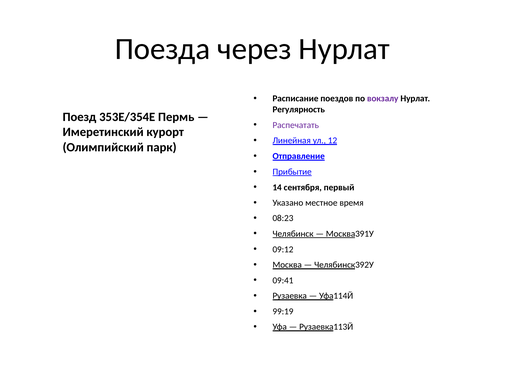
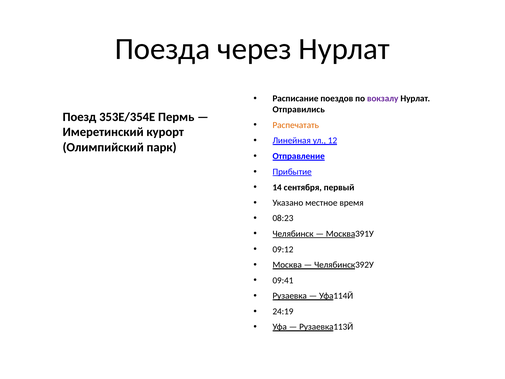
Регулярность: Регулярность -> Отправились (299, 110)
Распечатать colour: purple -> orange (296, 125)
99:19: 99:19 -> 24:19 (283, 311)
